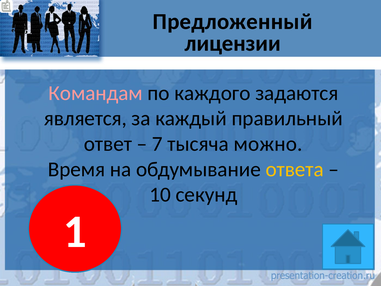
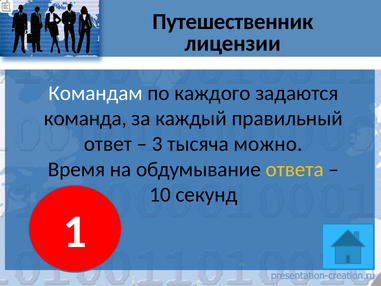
Предложенный: Предложенный -> Путешественник (233, 22)
Командам colour: pink -> white (96, 93)
является: является -> команда (85, 118)
7: 7 -> 3 (157, 144)
